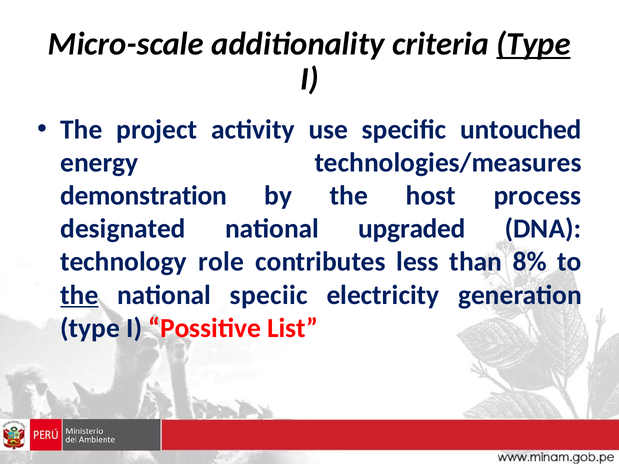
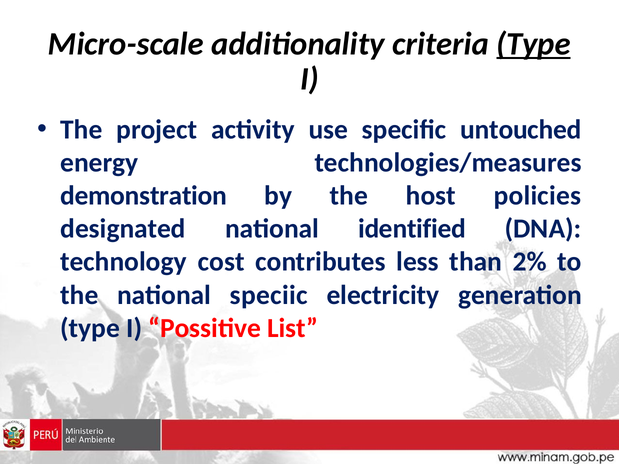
process: process -> policies (537, 196)
upgraded: upgraded -> identified (412, 229)
role: role -> cost (221, 262)
8%: 8% -> 2% (530, 262)
the underline: present -> none (79, 295)
